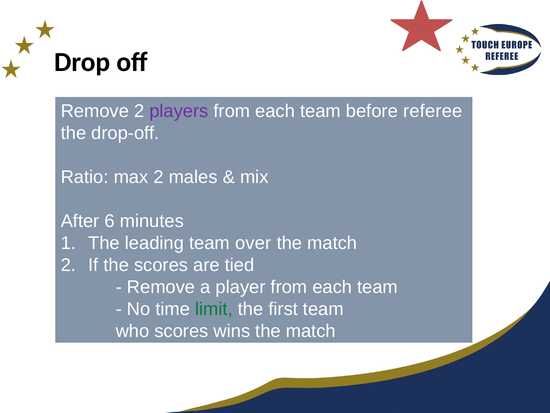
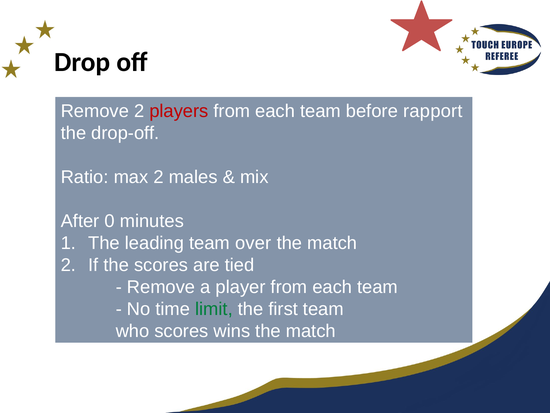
players colour: purple -> red (179, 111)
referee: referee -> rapport (433, 111)
6: 6 -> 0 (110, 221)
